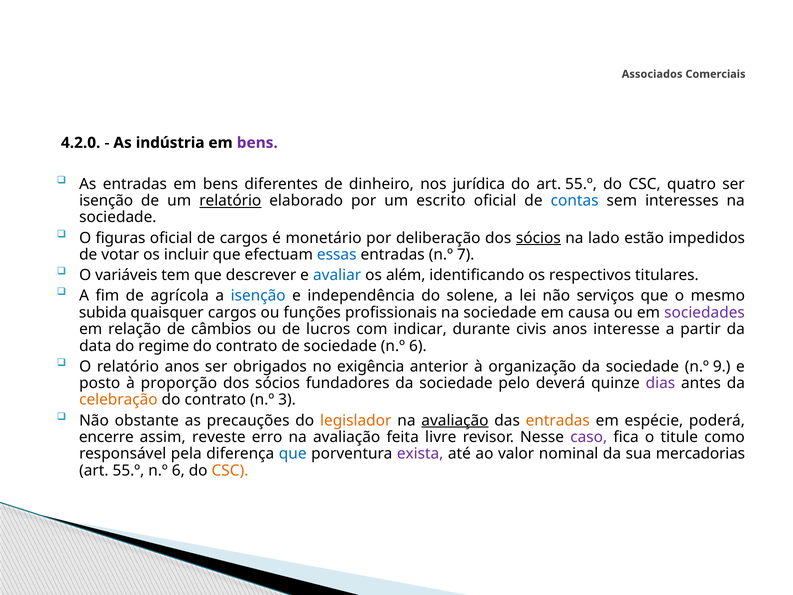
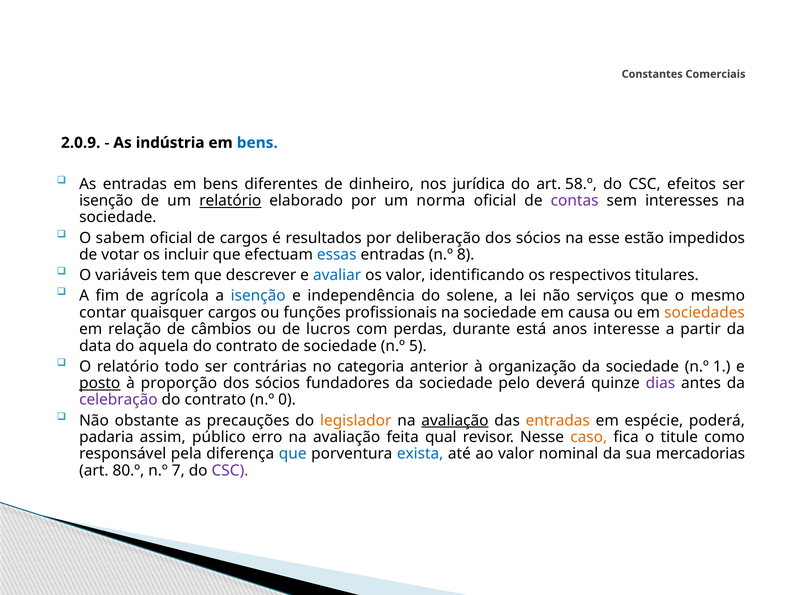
Associados: Associados -> Constantes (652, 74)
4.2.0: 4.2.0 -> 2.0.9 (81, 143)
bens colour: purple -> blue (257, 143)
do art 55.º: 55.º -> 58.º (581, 184)
quatro: quatro -> efeitos (692, 184)
escrito: escrito -> norma (441, 201)
contas colour: blue -> purple (575, 201)
figuras: figuras -> sabem (120, 238)
monetário: monetário -> resultados (324, 238)
sócios underline: present -> none (538, 238)
lado: lado -> esse (604, 238)
7: 7 -> 8 (466, 255)
os além: além -> valor (406, 275)
subida: subida -> contar (103, 312)
sociedades colour: purple -> orange (705, 312)
indicar: indicar -> perdas (420, 329)
civis: civis -> está (531, 329)
regime: regime -> aquela (164, 346)
sociedade n.º 6: 6 -> 5 (418, 346)
relatório anos: anos -> todo (182, 366)
obrigados: obrigados -> contrárias (270, 366)
exigência: exigência -> categoria (371, 366)
9: 9 -> 1 (722, 366)
posto underline: none -> present (100, 383)
celebração colour: orange -> purple (118, 400)
3: 3 -> 0 (287, 400)
encerre: encerre -> padaria (106, 437)
reveste: reveste -> público (219, 437)
livre: livre -> qual (441, 437)
caso colour: purple -> orange (589, 437)
exista colour: purple -> blue (420, 454)
55.º: 55.º -> 80.º (128, 470)
6: 6 -> 7 (178, 470)
CSC colour: orange -> purple (230, 470)
